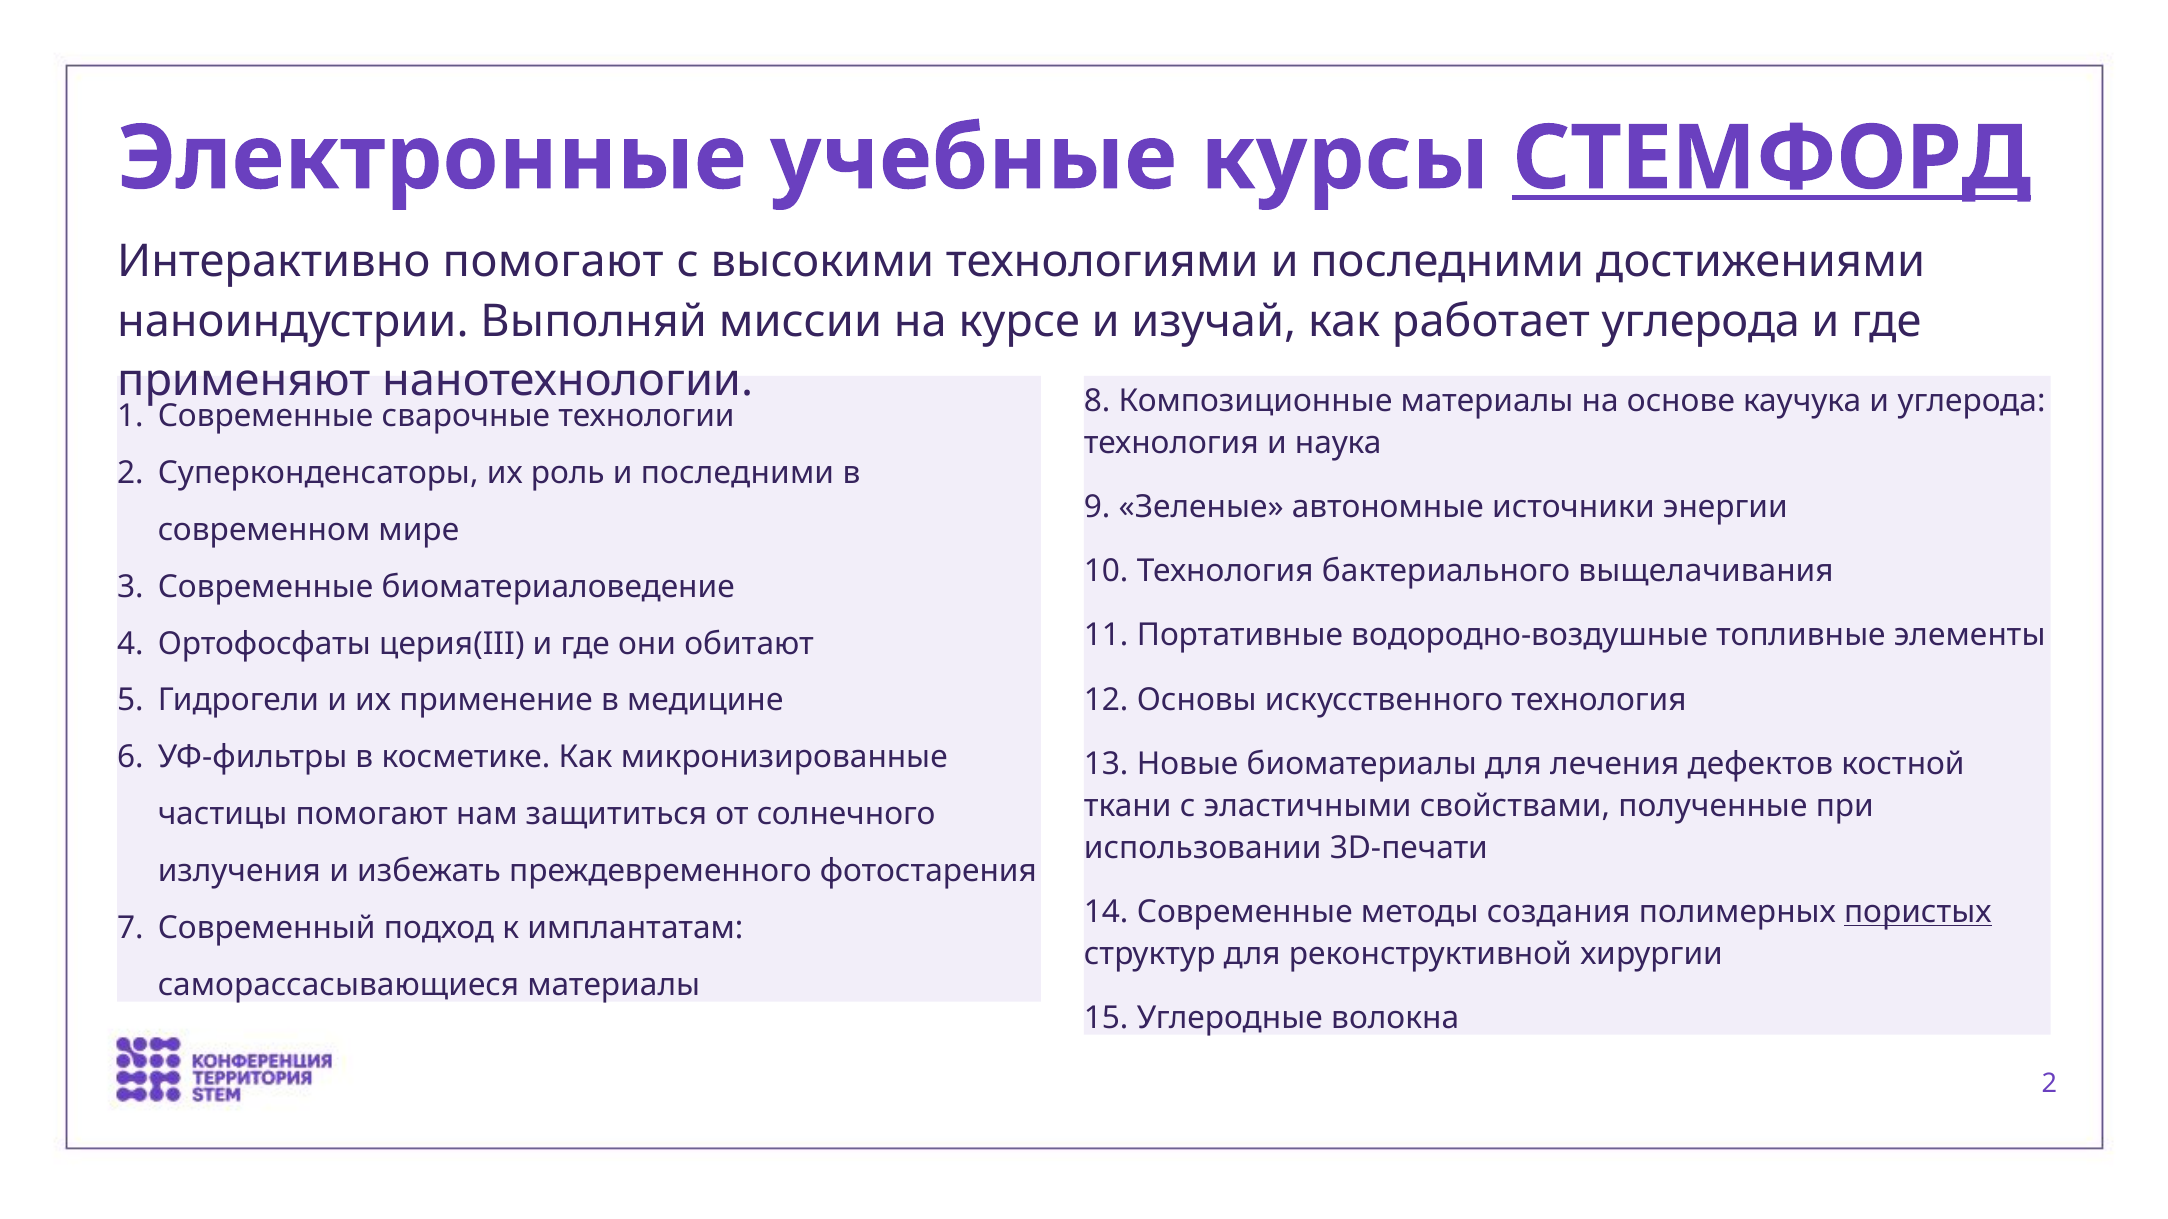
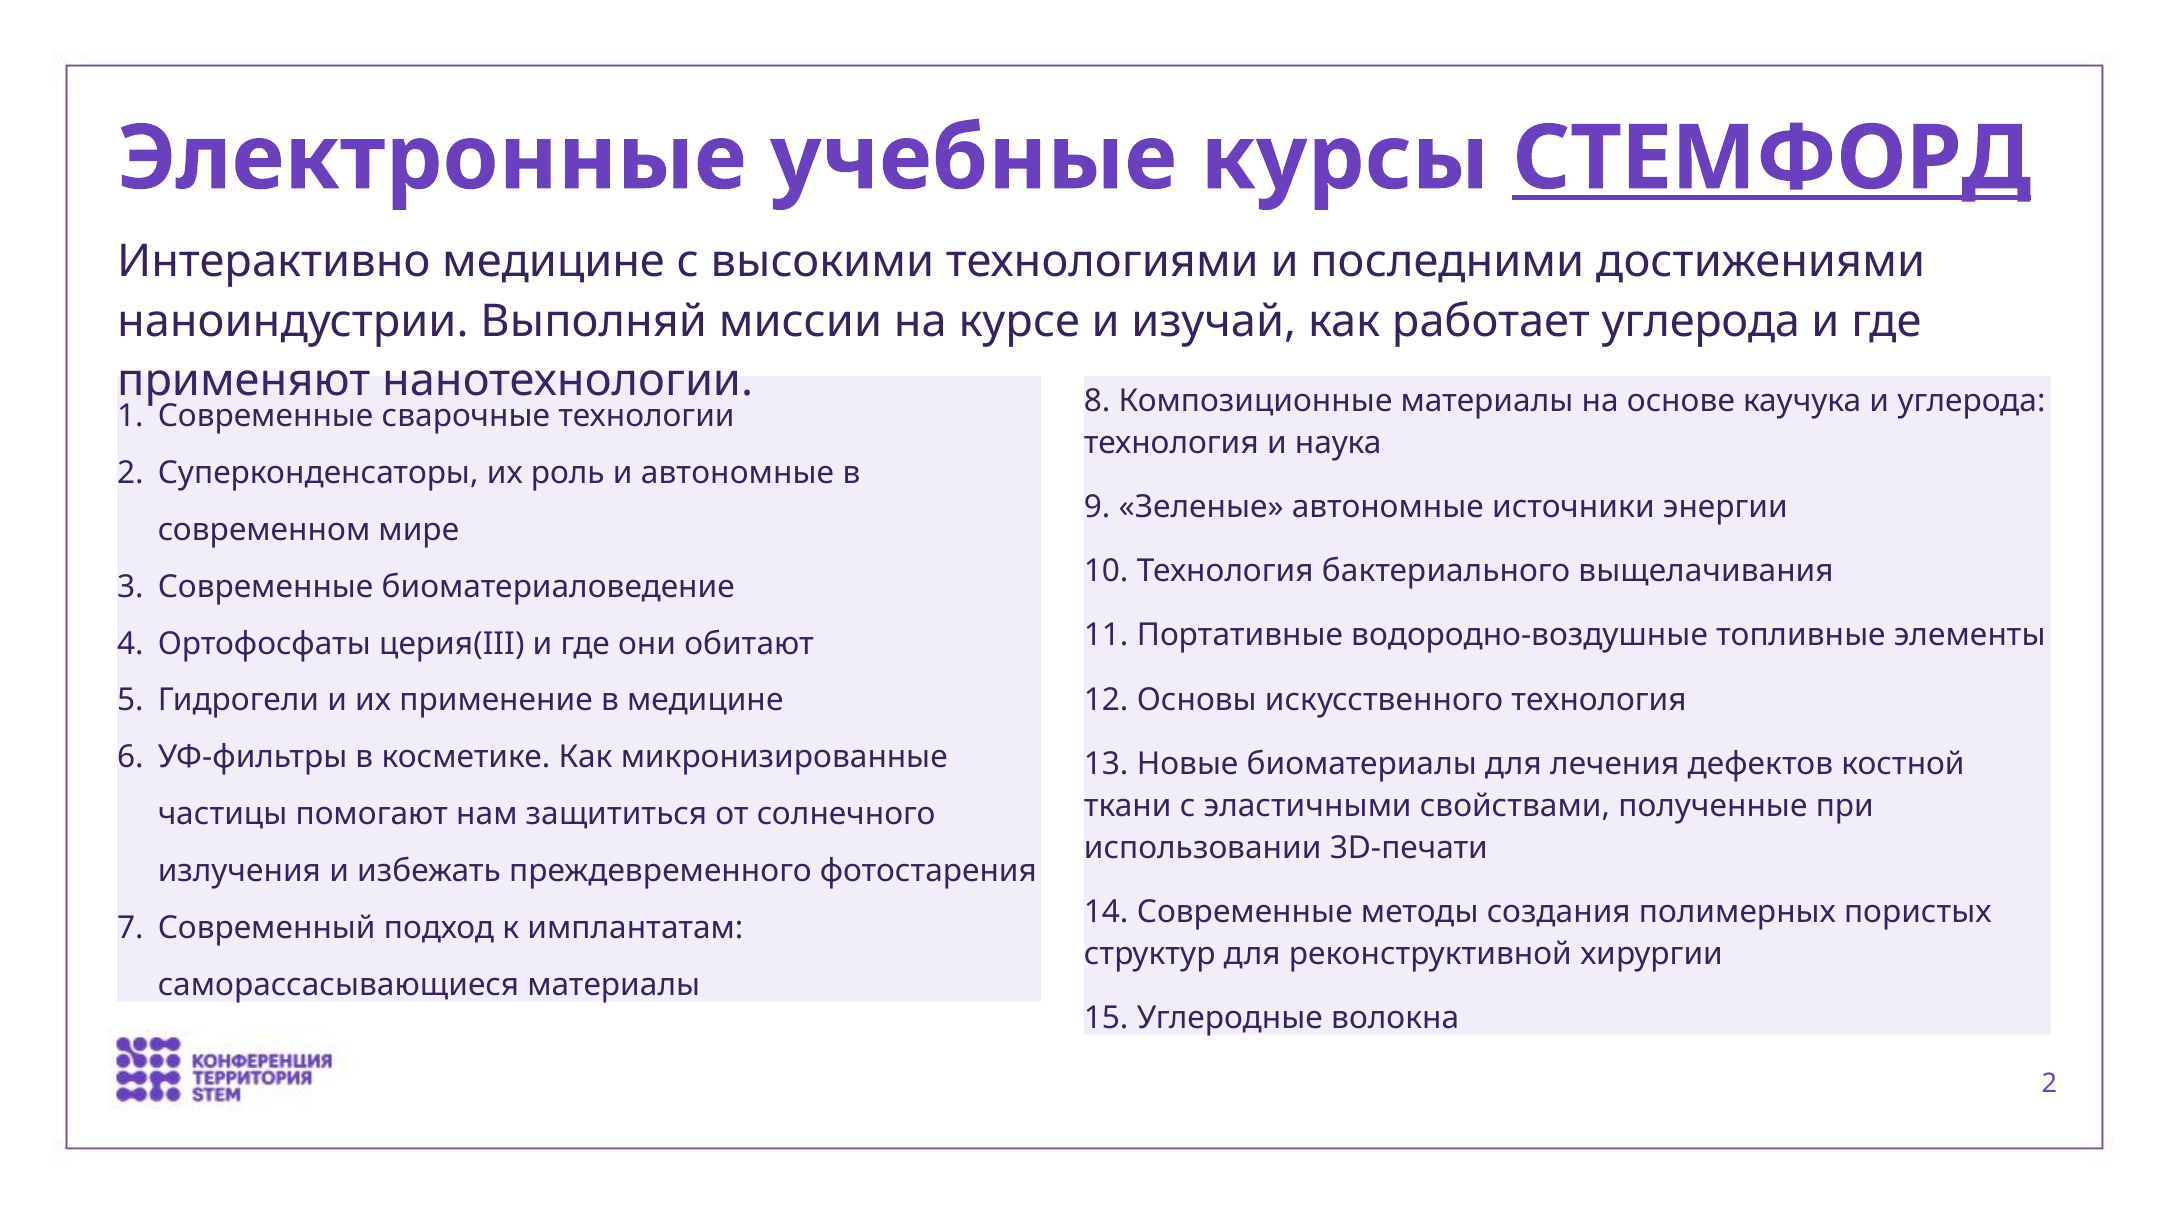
Интерактивно помогают: помогают -> медицине (554, 262)
роль и последними: последними -> автономные (737, 473)
пористых underline: present -> none (1918, 912)
